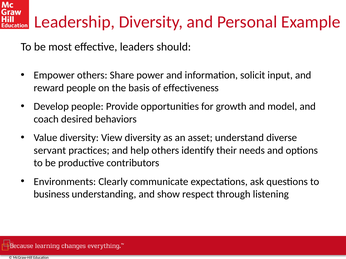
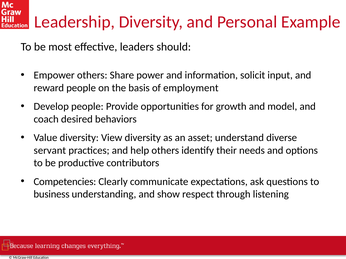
effectiveness: effectiveness -> employment (191, 88)
Environments: Environments -> Competencies (65, 182)
